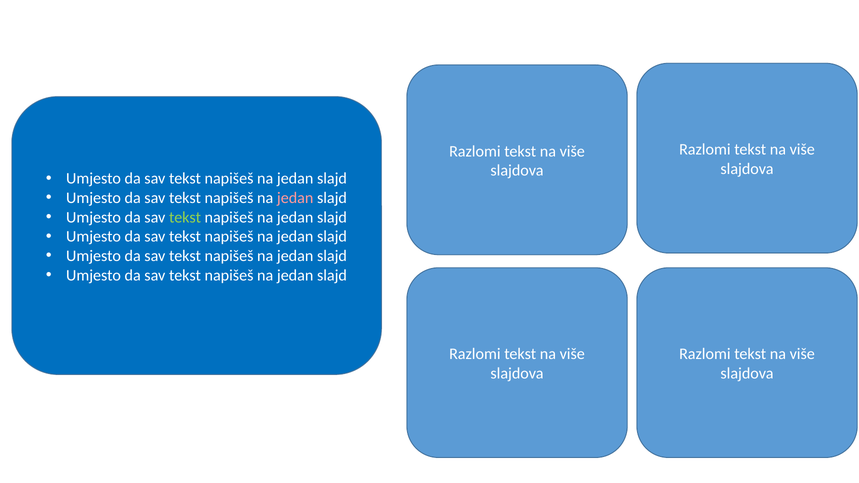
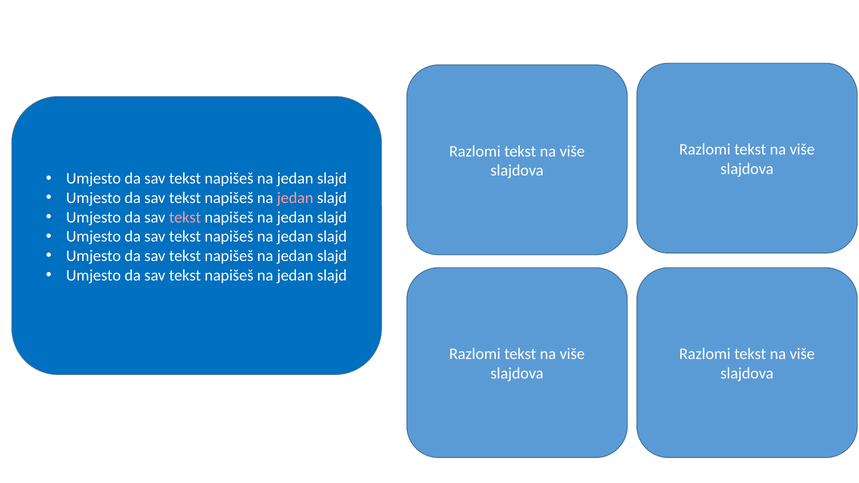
tekst colour: light green -> pink (185, 217)
